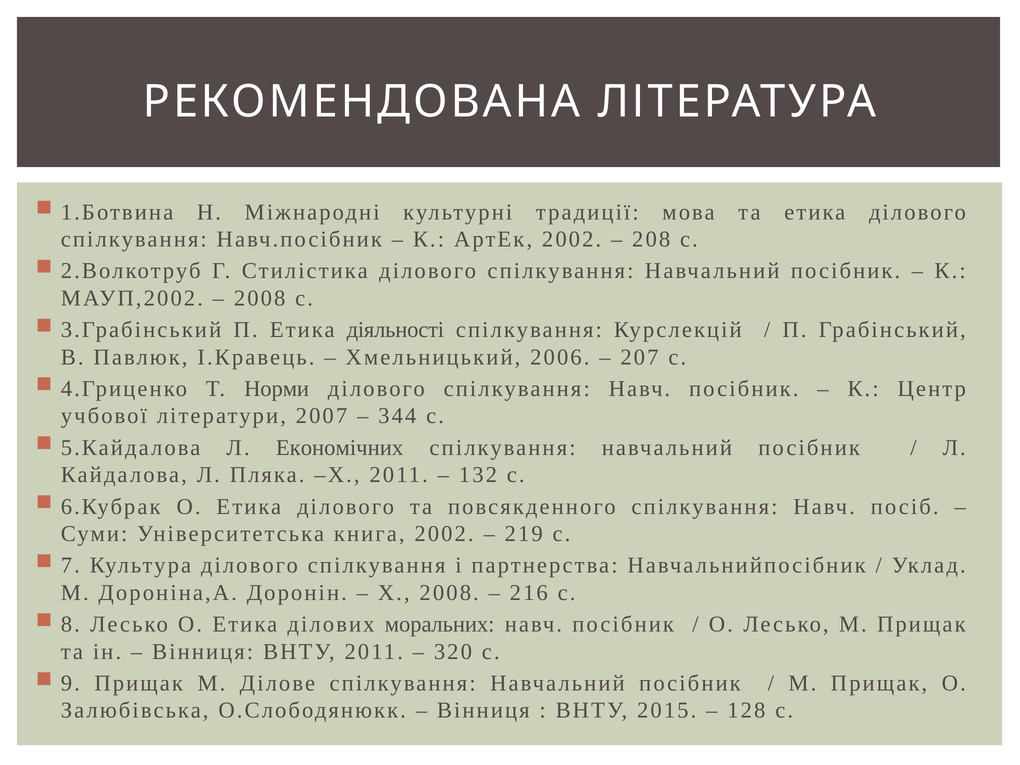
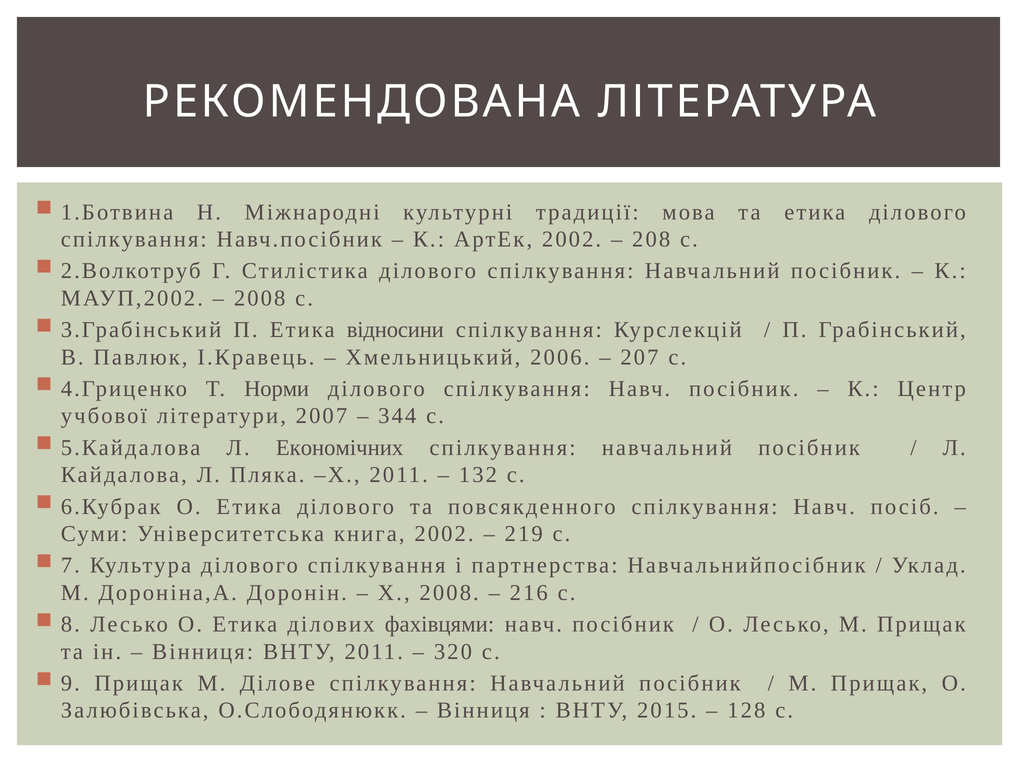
діяльності: діяльності -> відносини (395, 330)
моральних: моральних -> фахівцями (440, 624)
